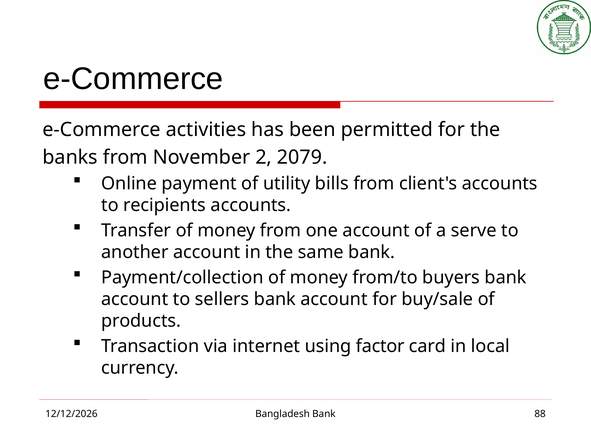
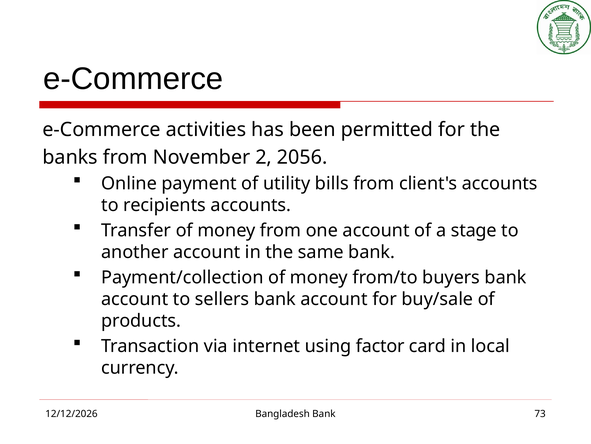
2079: 2079 -> 2056 (302, 157)
serve: serve -> stage (474, 230)
88: 88 -> 73 (540, 413)
